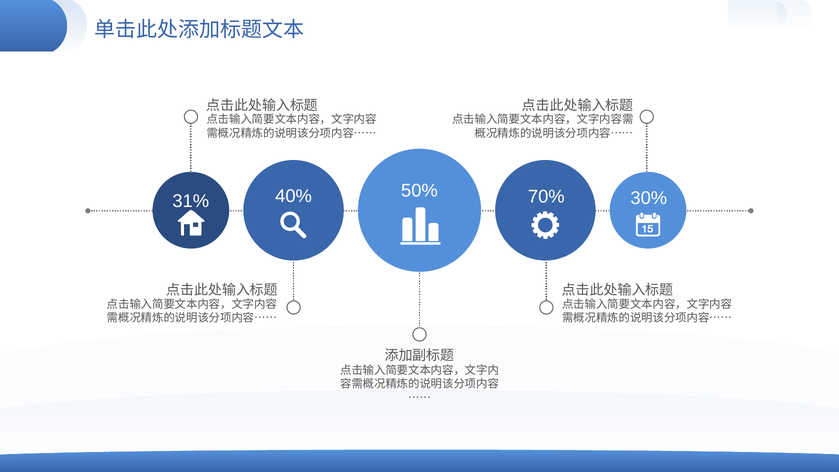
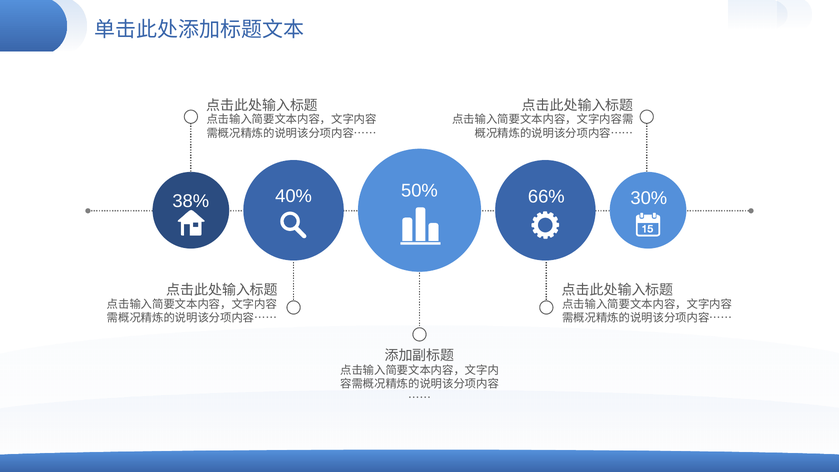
70%: 70% -> 66% (546, 197)
31%: 31% -> 38% (191, 201)
